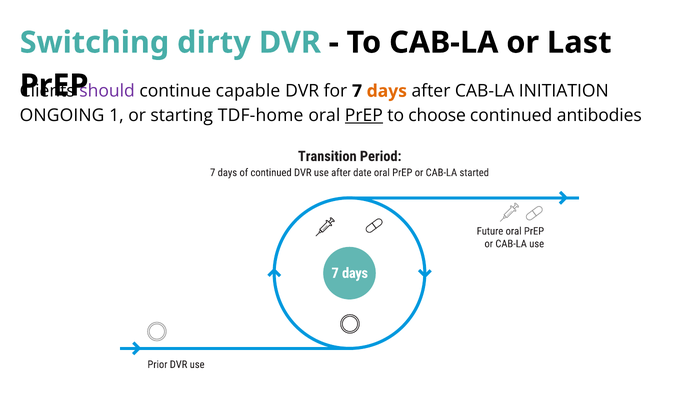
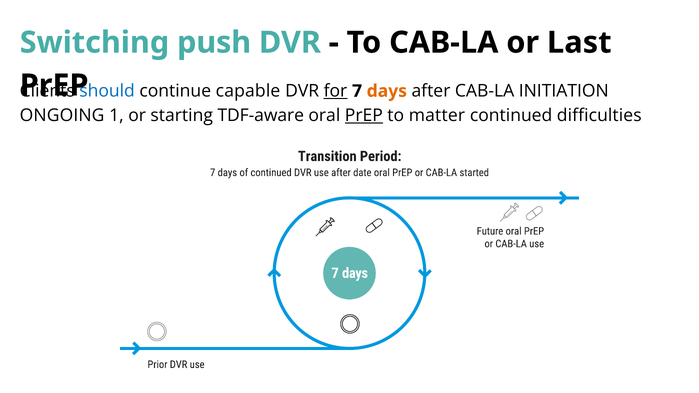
dirty: dirty -> push (214, 43)
should colour: purple -> blue (107, 91)
for underline: none -> present (335, 91)
TDF-home: TDF-home -> TDF-aware (261, 116)
choose: choose -> matter (437, 116)
antibodies: antibodies -> difficulties (599, 116)
